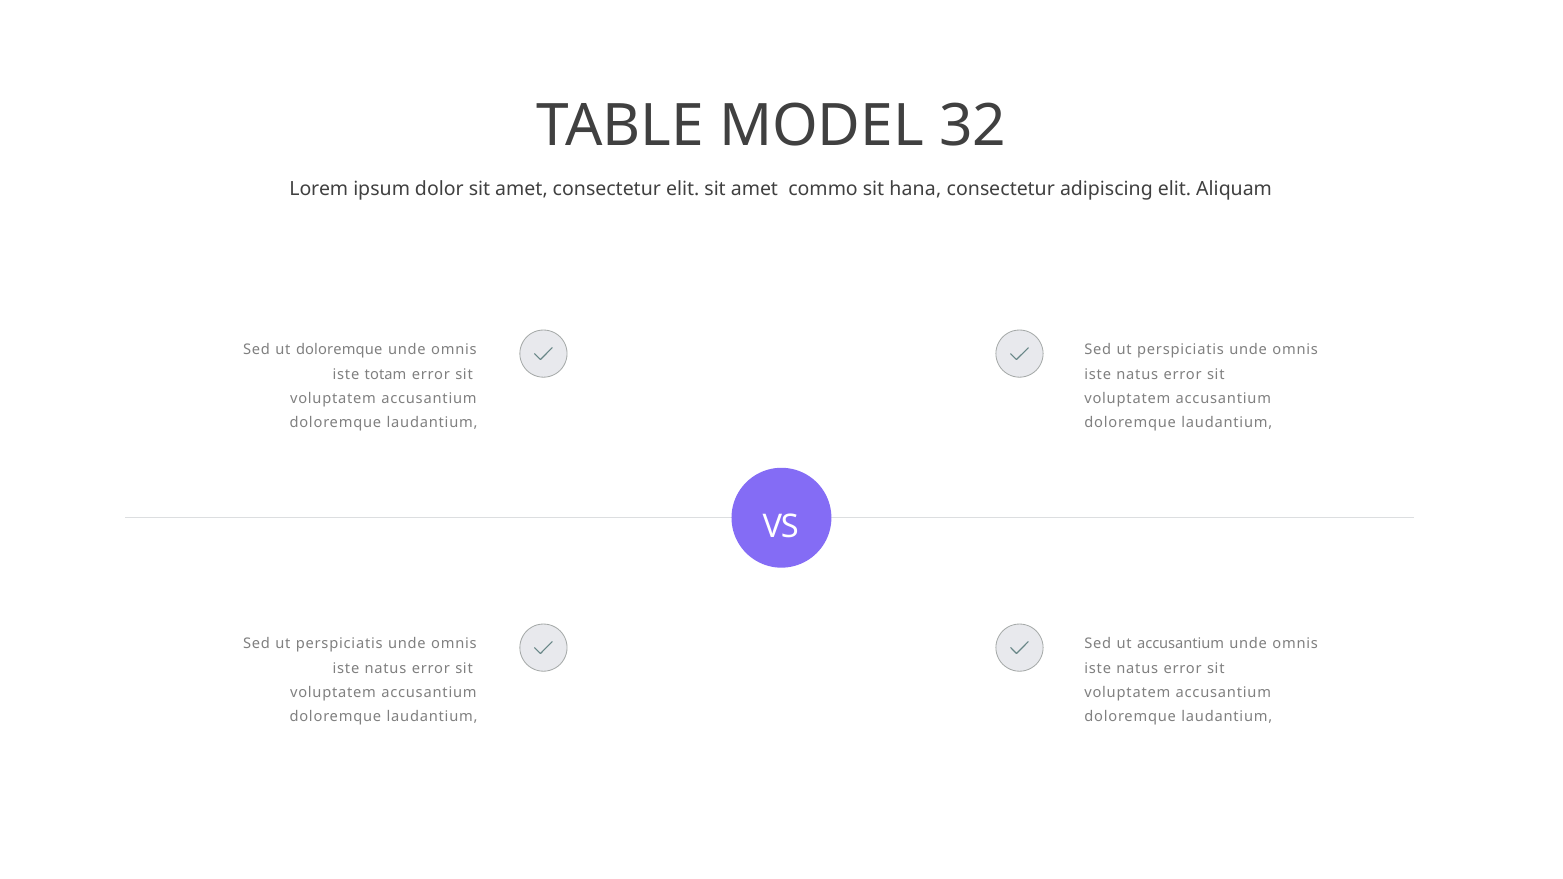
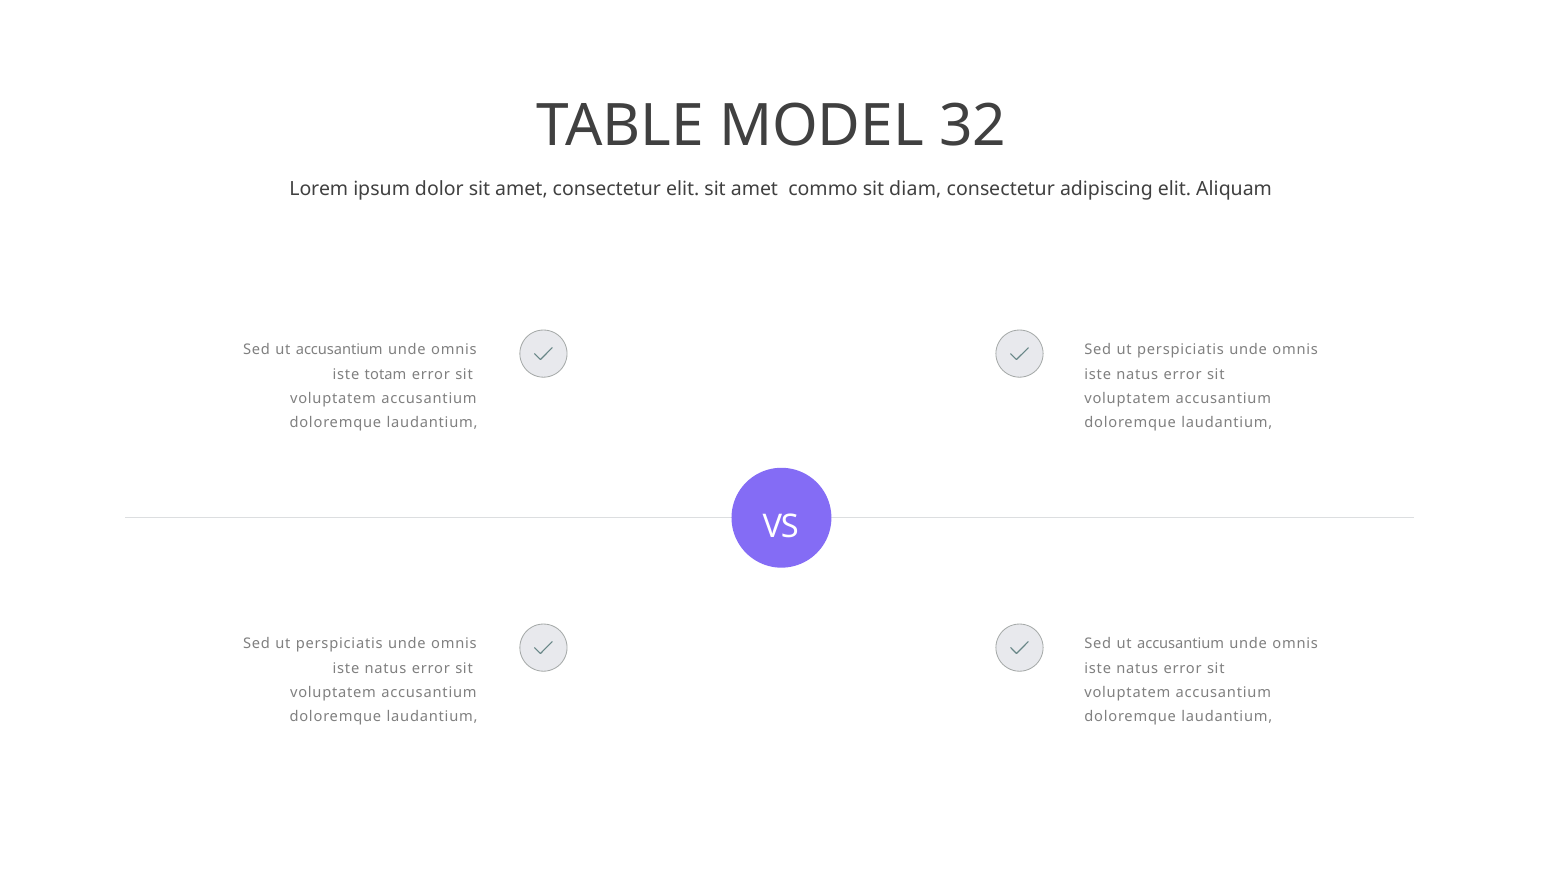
hana: hana -> diam (915, 189)
doloremque: doloremque -> accusantium (339, 350)
